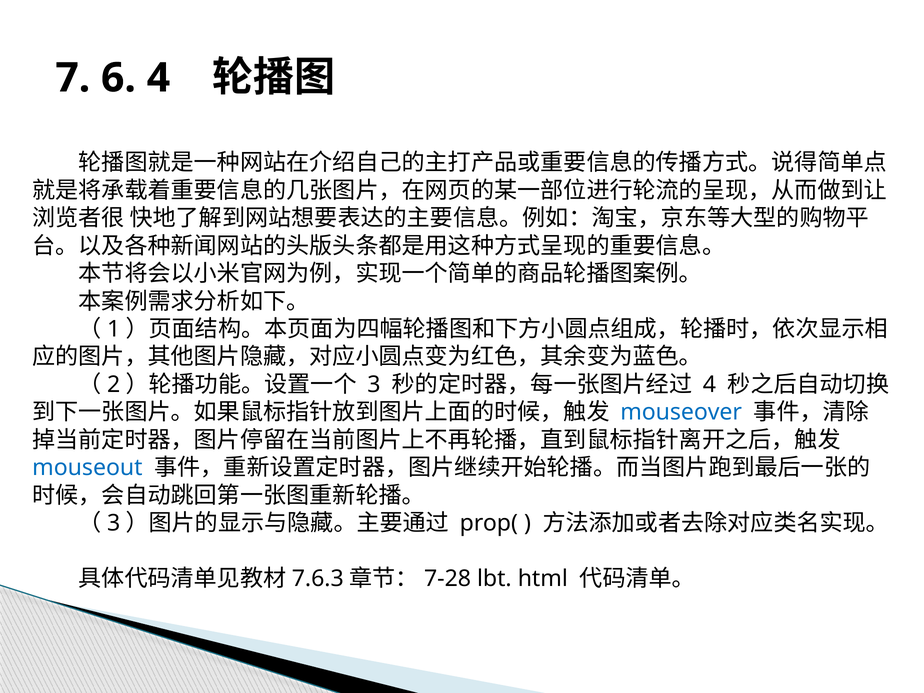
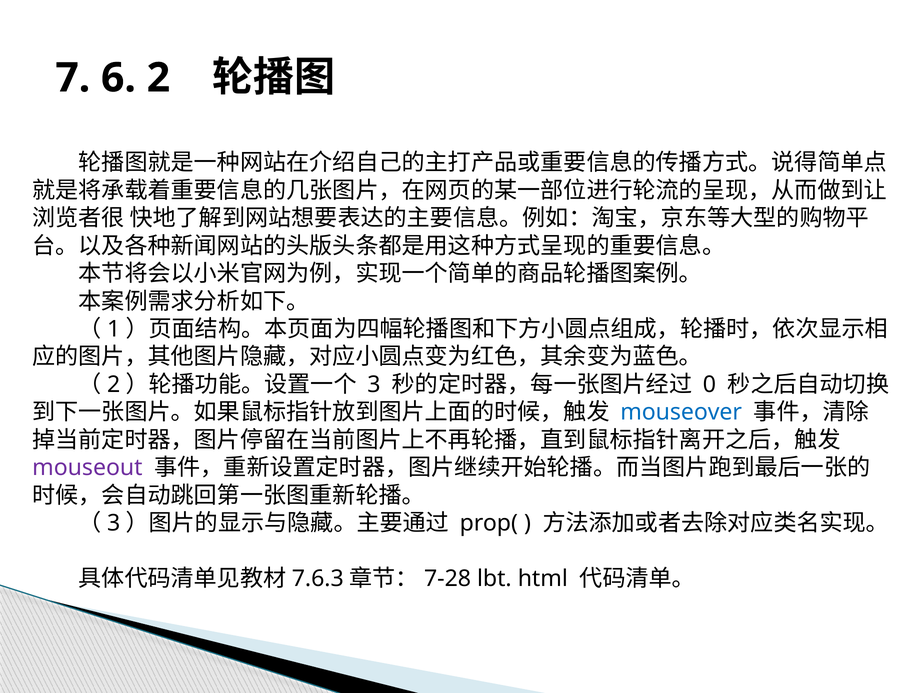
6 4: 4 -> 2 (158, 78)
4: 4 -> 0 (709, 385)
mouseout colour: blue -> purple (87, 468)
